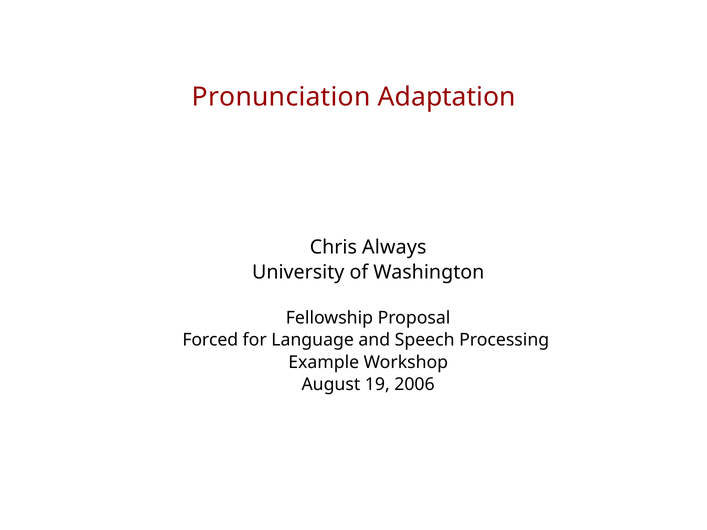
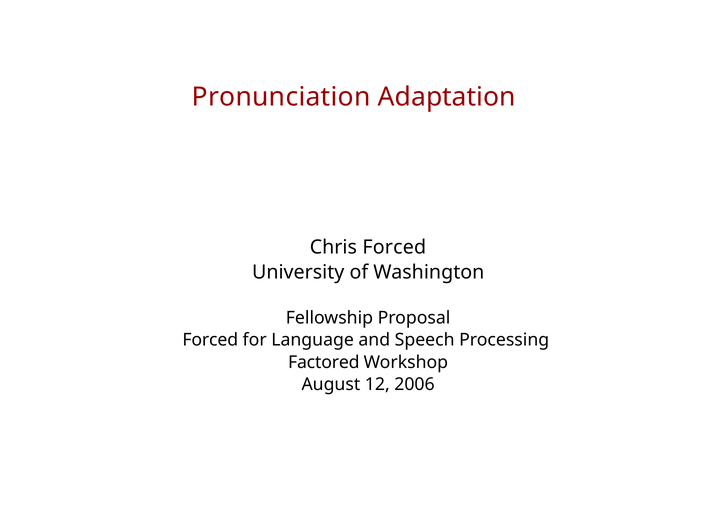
Chris Always: Always -> Forced (394, 248)
Example: Example -> Factored (324, 362)
19: 19 -> 12 (377, 385)
